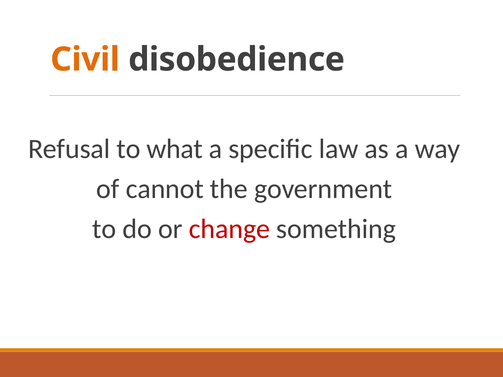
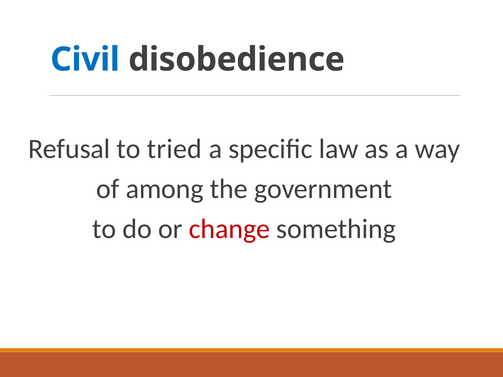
Civil colour: orange -> blue (85, 60)
what: what -> tried (174, 149)
cannot: cannot -> among (165, 189)
